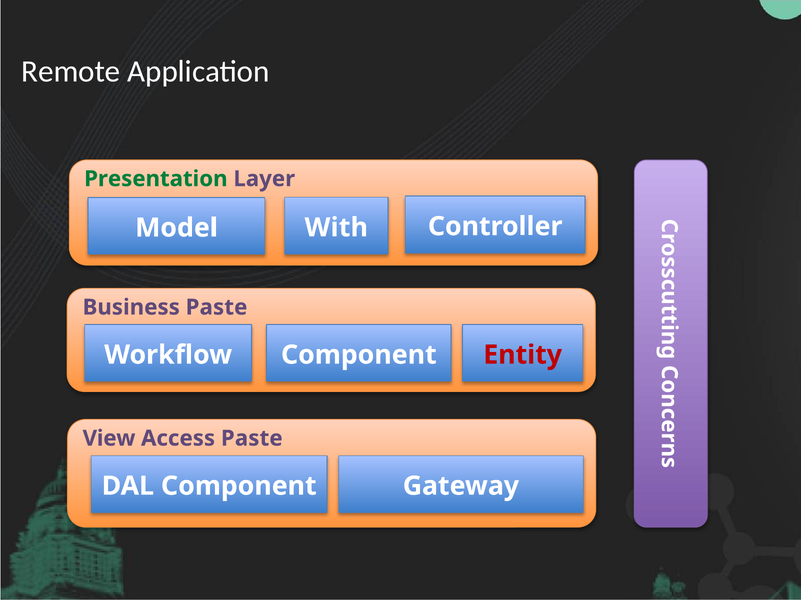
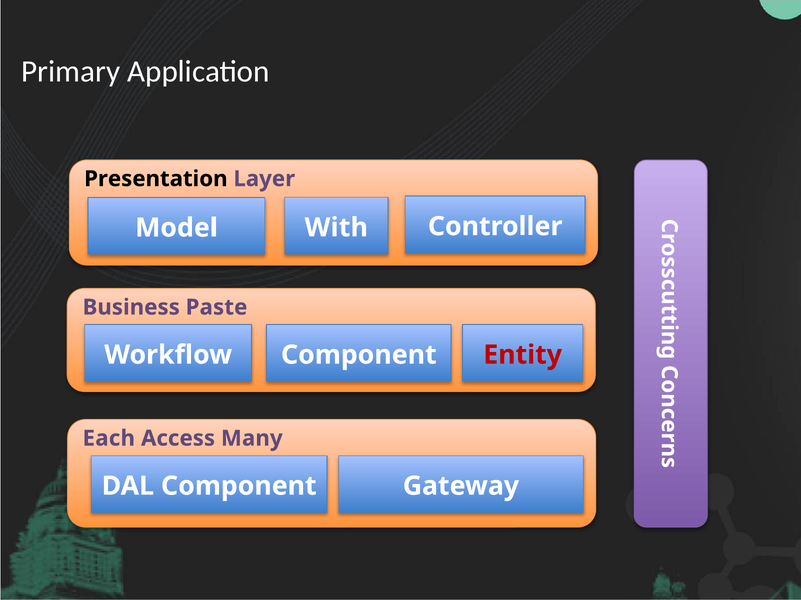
Remote: Remote -> Primary (71, 71)
Presentation colour: green -> black (156, 179)
View: View -> Each (109, 439)
Access Paste: Paste -> Many (252, 439)
